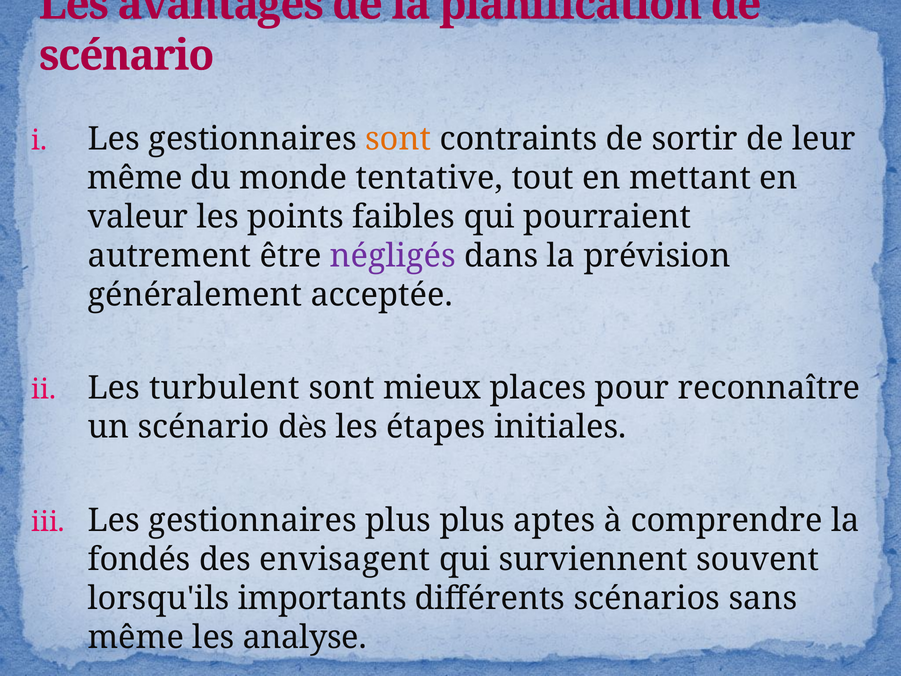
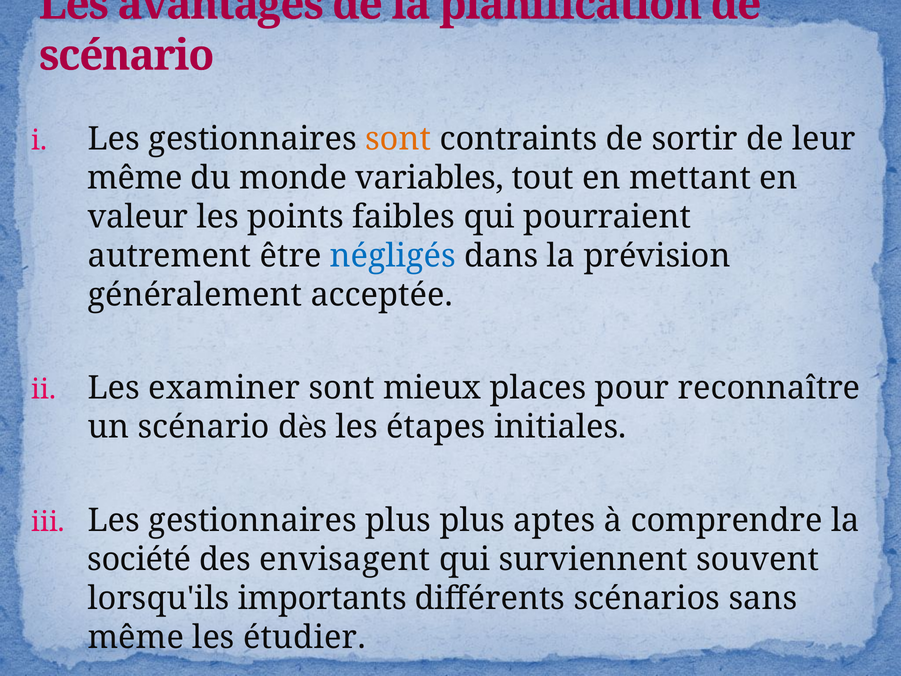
tentative: tentative -> variables (430, 178)
négligés colour: purple -> blue (393, 256)
turbulent: turbulent -> examiner (224, 388)
fondés: fondés -> société (139, 559)
analyse: analyse -> étudier (304, 637)
